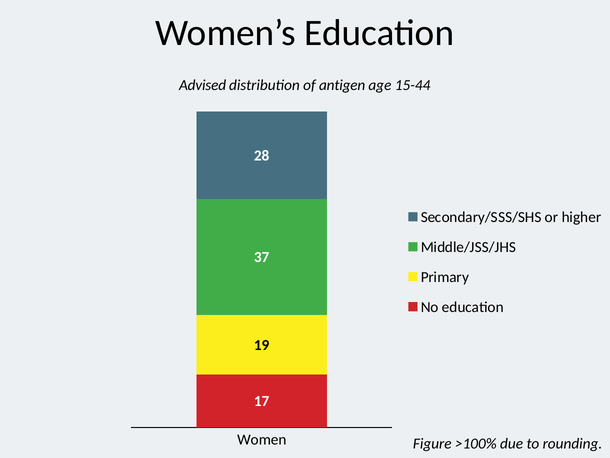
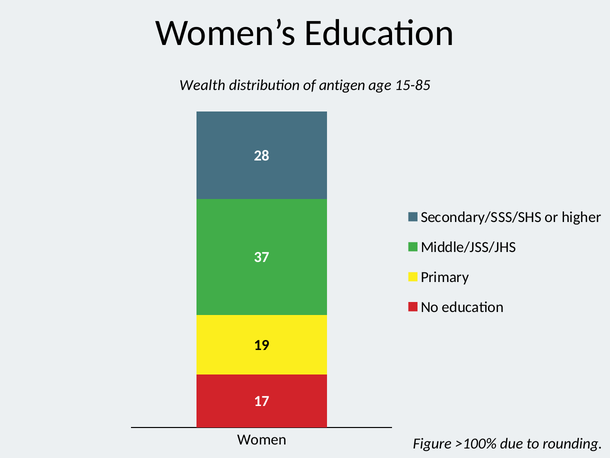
Advised: Advised -> Wealth (202, 85)
15-44: 15-44 -> 15-85 (413, 85)
